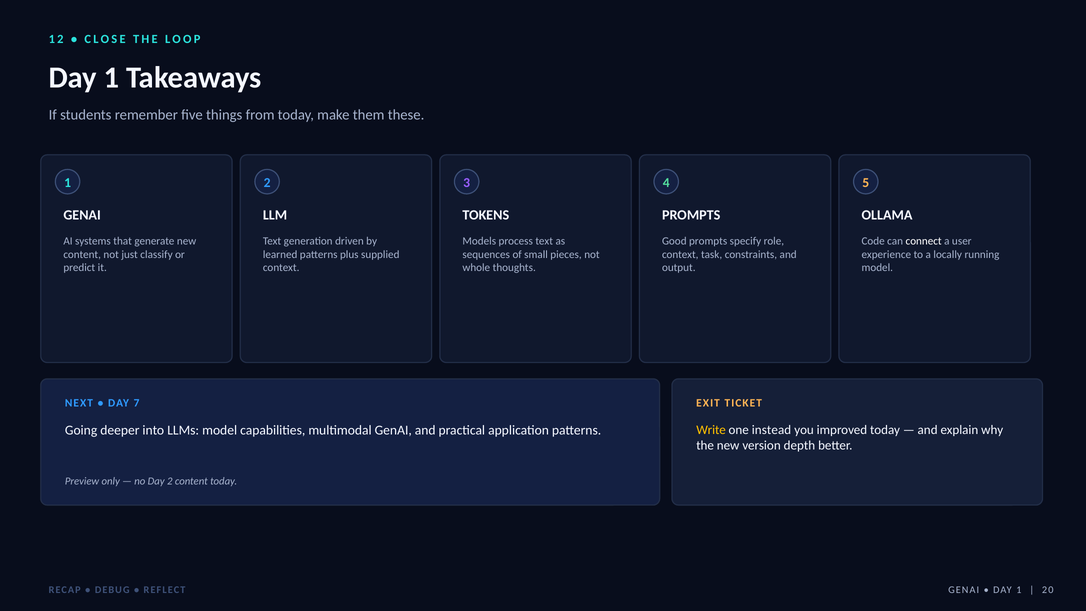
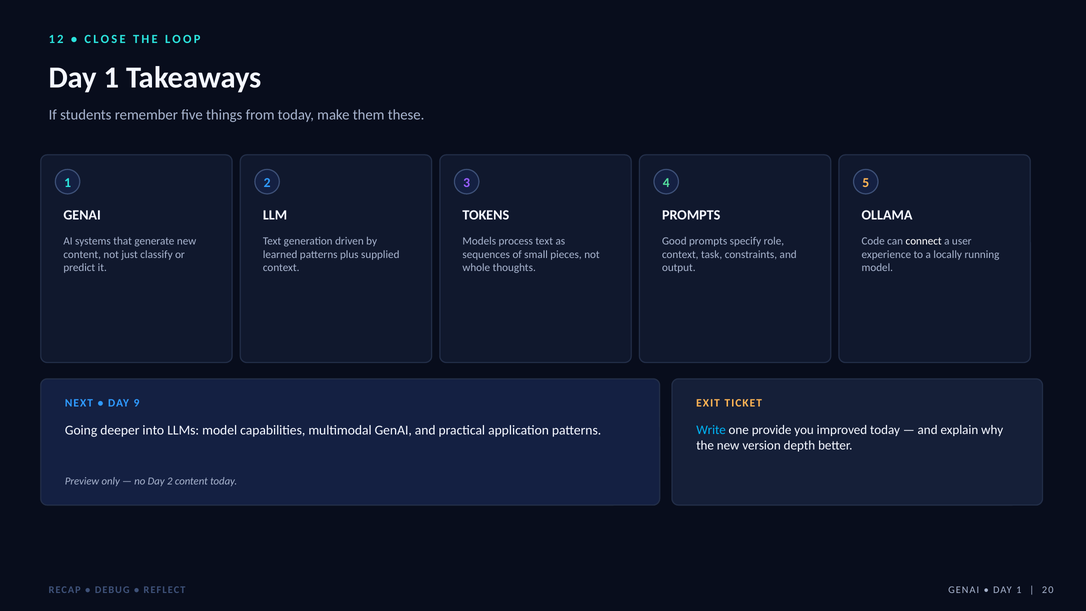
7: 7 -> 9 (137, 403)
Write colour: yellow -> light blue (711, 430)
instead: instead -> provide (772, 430)
